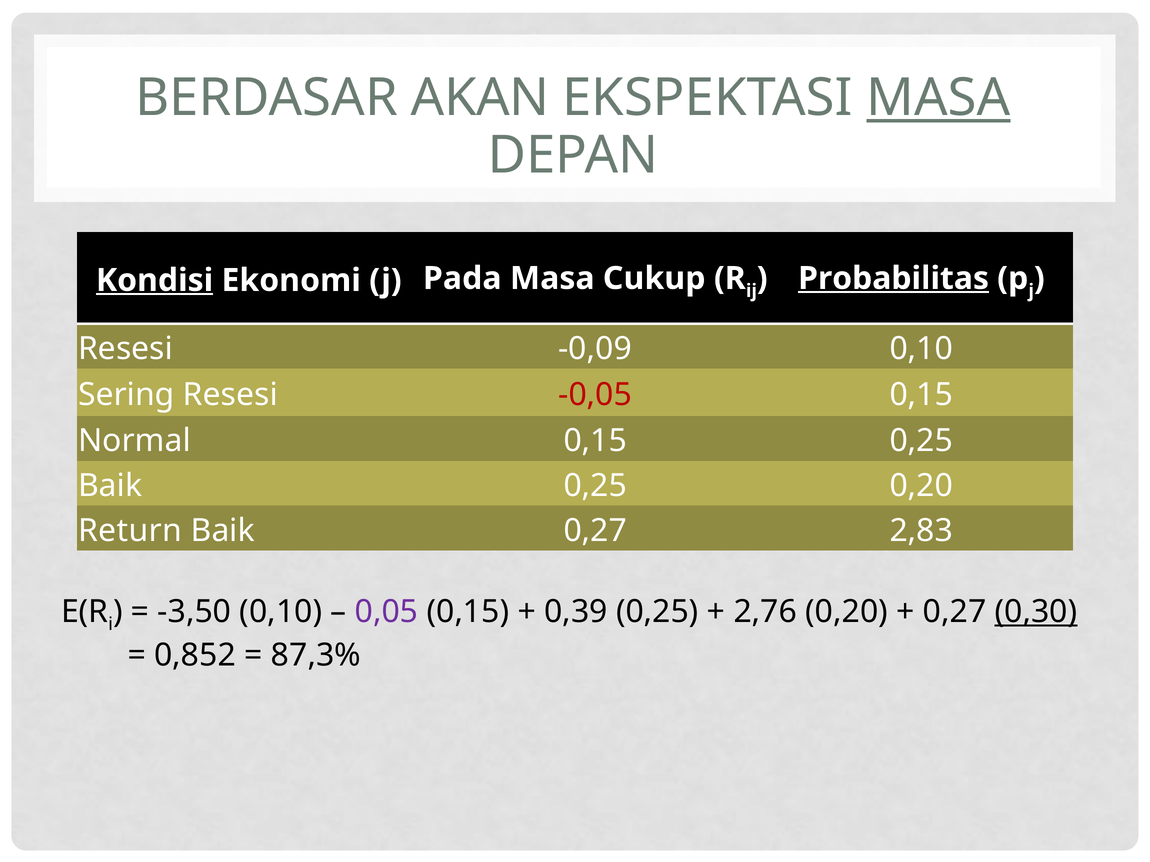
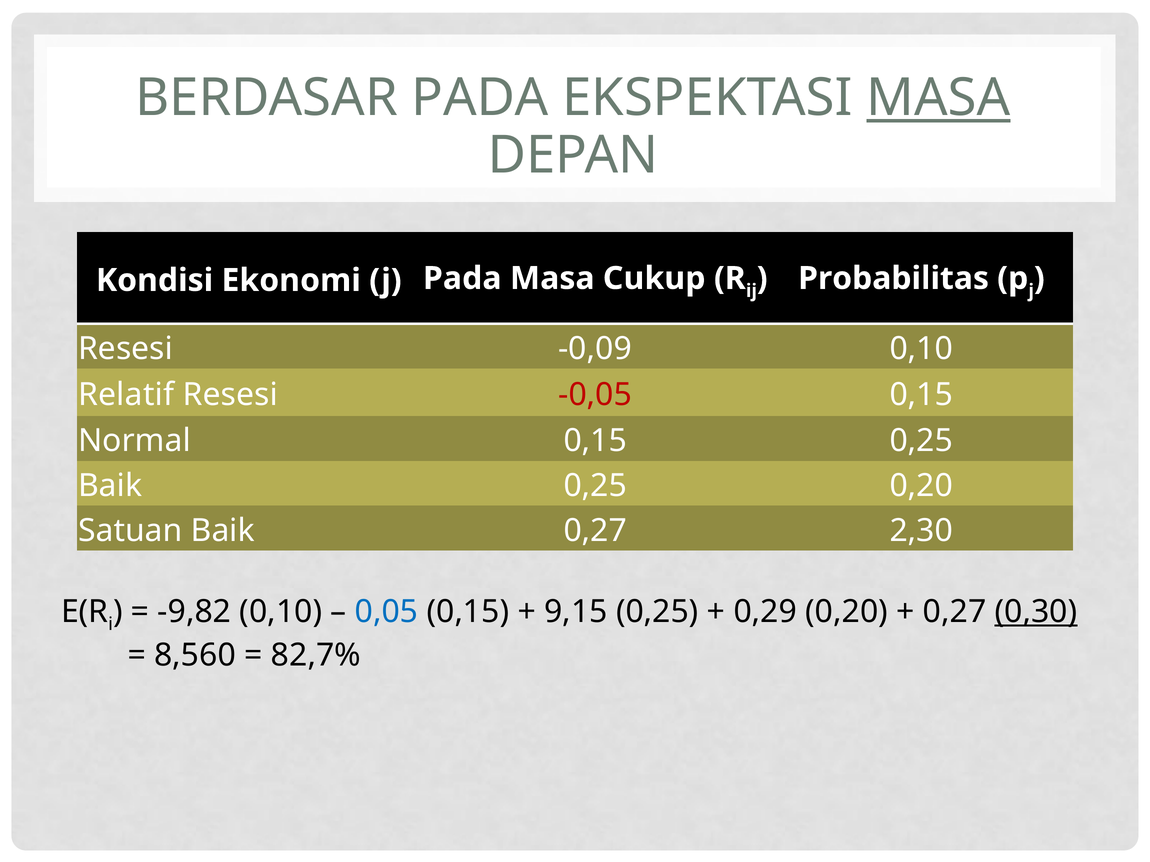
BERDASAR AKAN: AKAN -> PADA (480, 98)
Kondisi underline: present -> none (155, 281)
Probabilitas underline: present -> none (894, 279)
Sering: Sering -> Relatif (126, 395)
Return: Return -> Satuan (130, 531)
2,83: 2,83 -> 2,30 (921, 531)
-3,50: -3,50 -> -9,82 (194, 612)
0,05 colour: purple -> blue (387, 612)
0,39: 0,39 -> 9,15 (576, 612)
2,76: 2,76 -> 0,29 (765, 612)
0,852: 0,852 -> 8,560 (195, 656)
87,3%: 87,3% -> 82,7% (316, 656)
